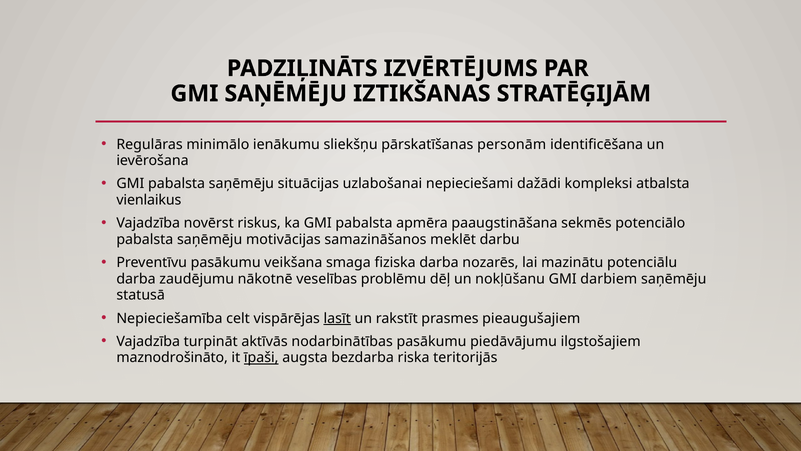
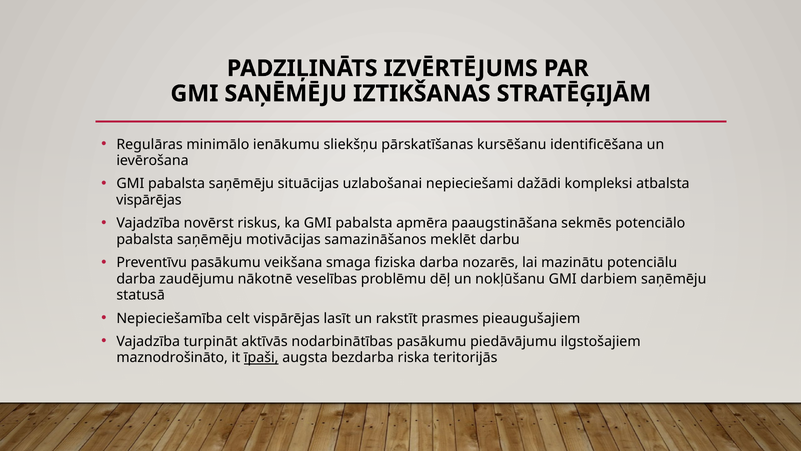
personām: personām -> kursēšanu (512, 144)
vienlaikus: vienlaikus -> vispārējas (149, 200)
lasīt underline: present -> none (337, 318)
